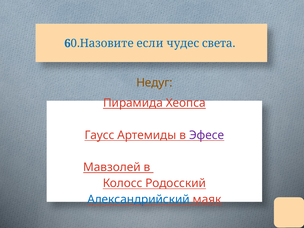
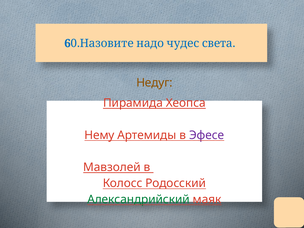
если: если -> надо (150, 43)
Гаусс: Гаусс -> Нему (99, 135)
Александрийский colour: blue -> green (138, 199)
